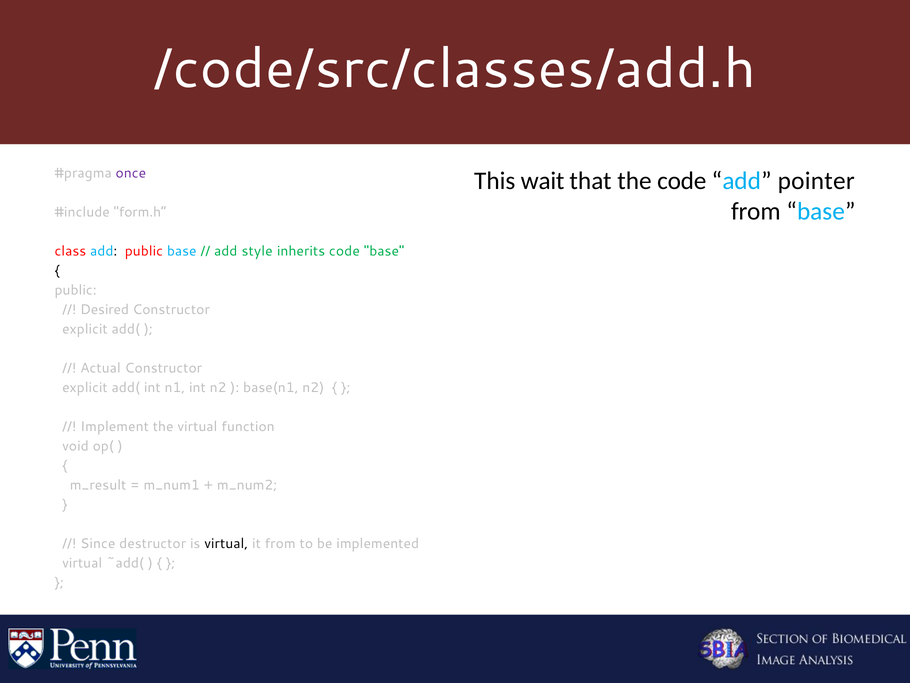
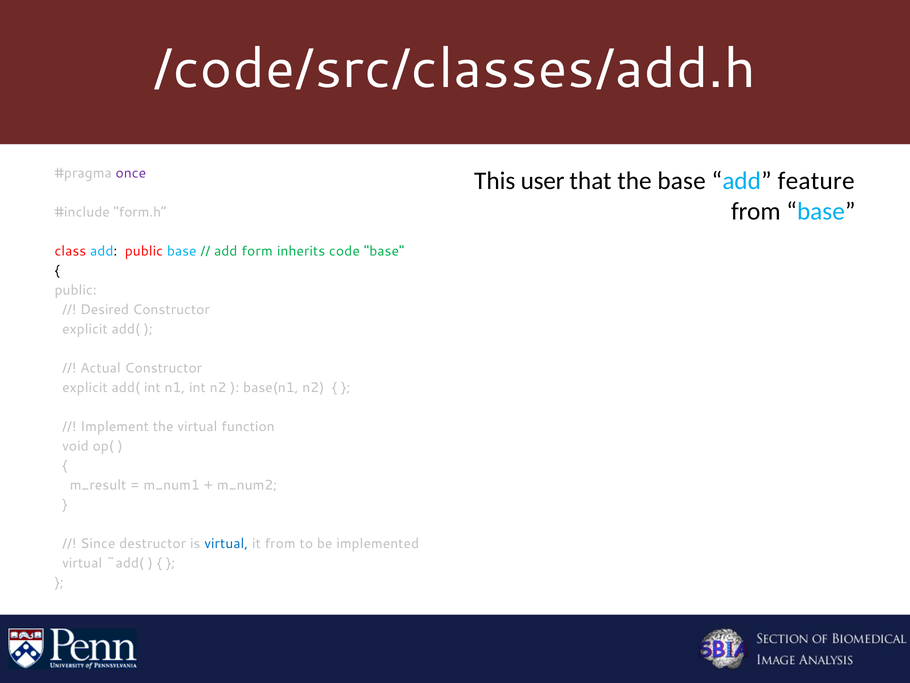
wait: wait -> user (543, 181)
the code: code -> base (682, 181)
pointer: pointer -> feature (816, 181)
style: style -> form (257, 251)
virtual colour: black -> blue (226, 543)
